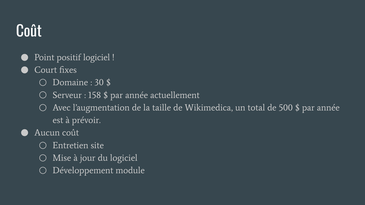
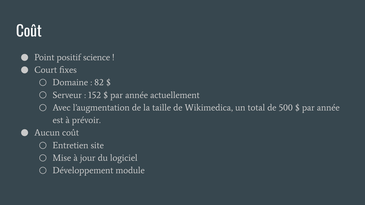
positif logiciel: logiciel -> science (97, 57)
30: 30 -> 82 (99, 83)
158: 158 -> 152 (95, 95)
